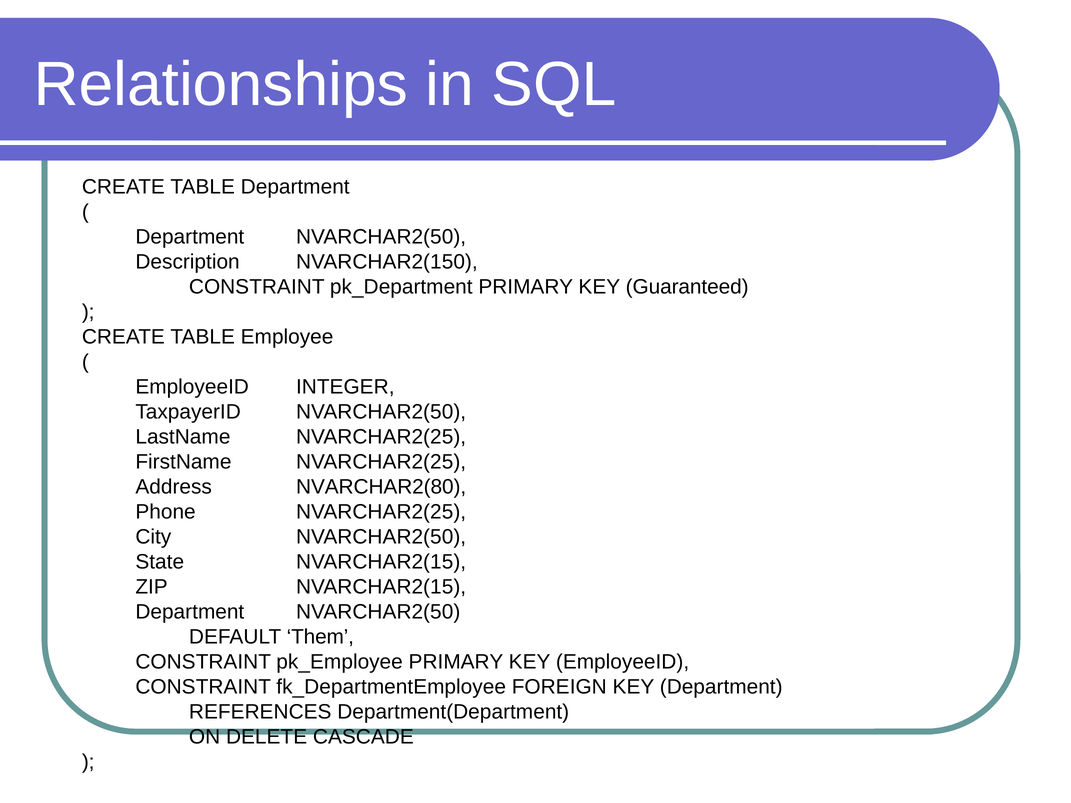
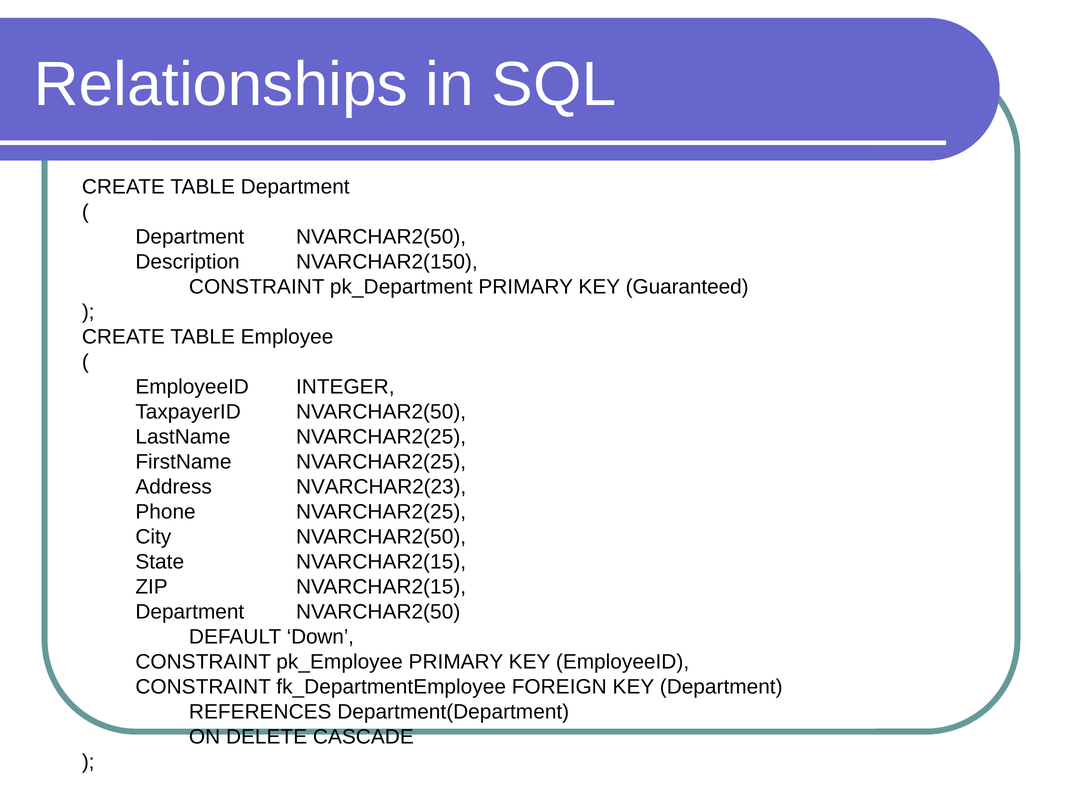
NVARCHAR2(80: NVARCHAR2(80 -> NVARCHAR2(23 (381, 487)
Them: Them -> Down (320, 637)
